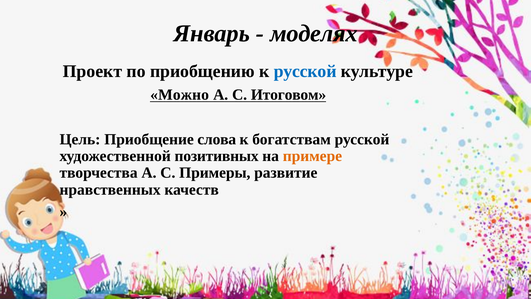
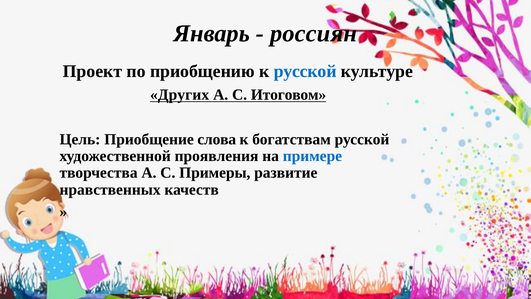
моделях: моделях -> россиян (314, 33)
Можно: Можно -> Других (180, 95)
позитивных: позитивных -> проявления (217, 156)
примере colour: orange -> blue (312, 156)
